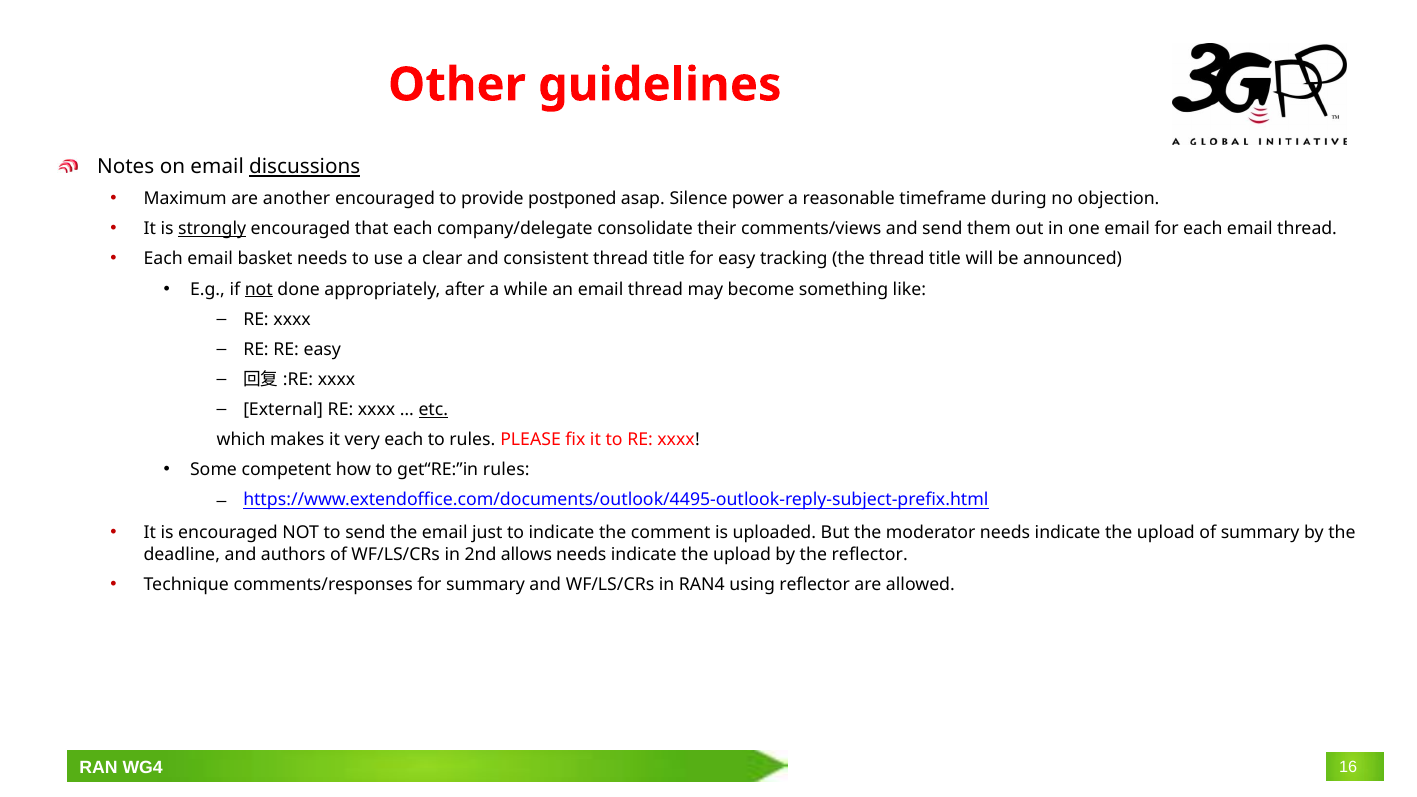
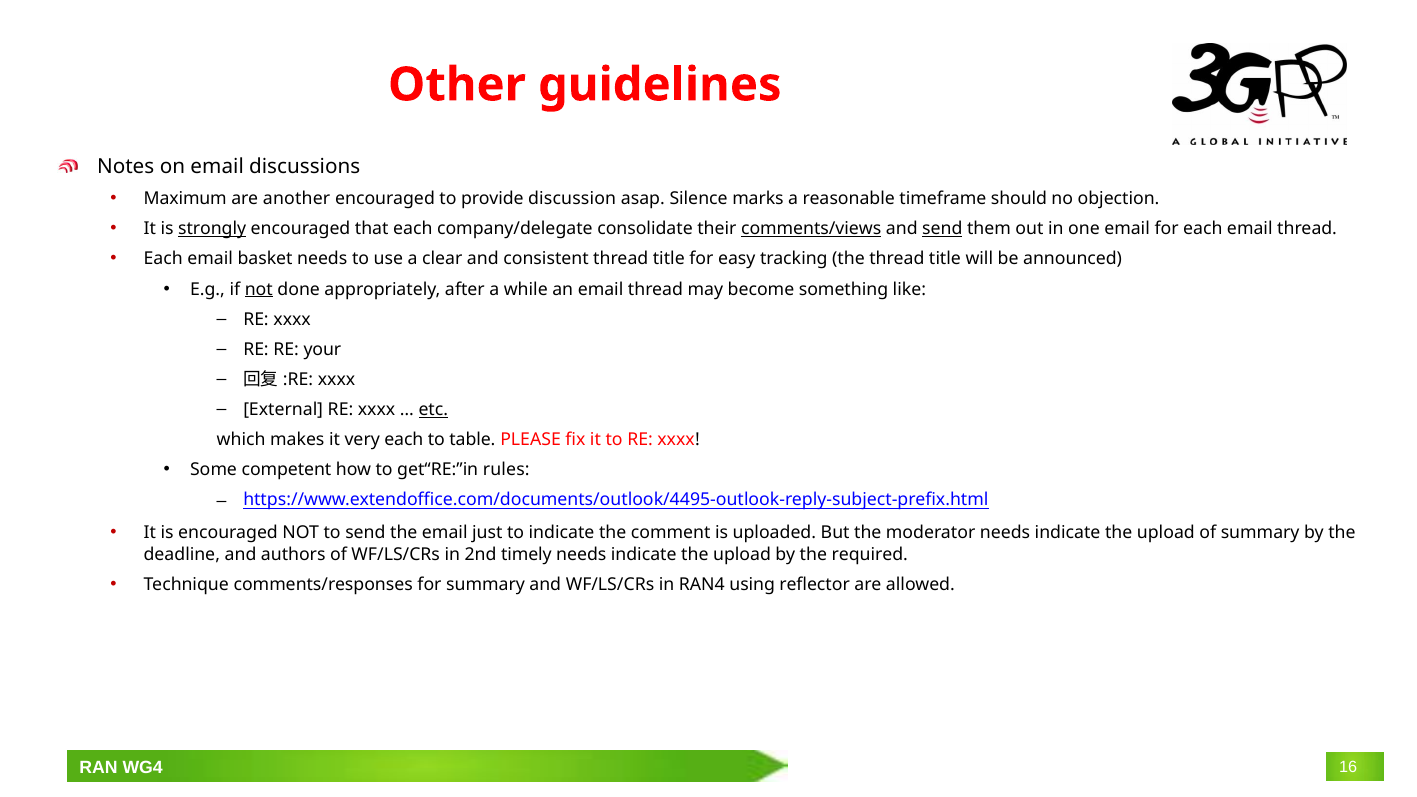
discussions underline: present -> none (305, 167)
postponed: postponed -> discussion (572, 199)
power: power -> marks (758, 199)
during: during -> should (1019, 199)
comments/views underline: none -> present (811, 229)
send underline: none -> present (942, 229)
RE easy: easy -> your (322, 349)
to rules: rules -> table (472, 440)
allows: allows -> timely (526, 554)
the reflector: reflector -> required (870, 554)
